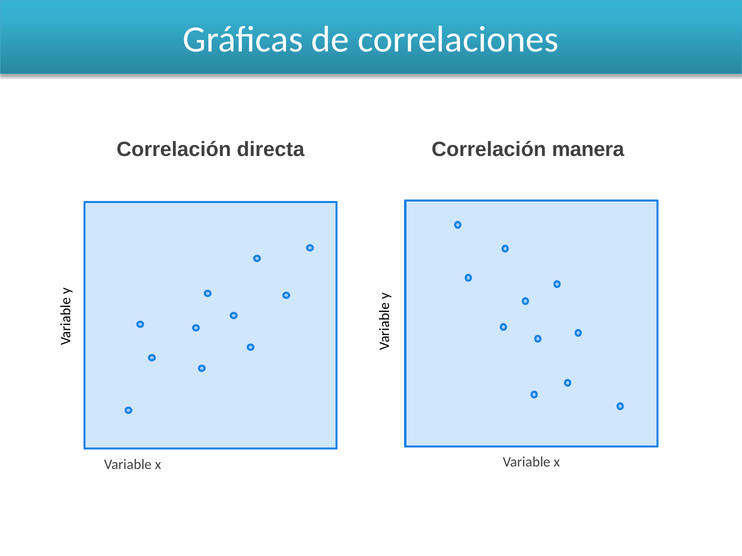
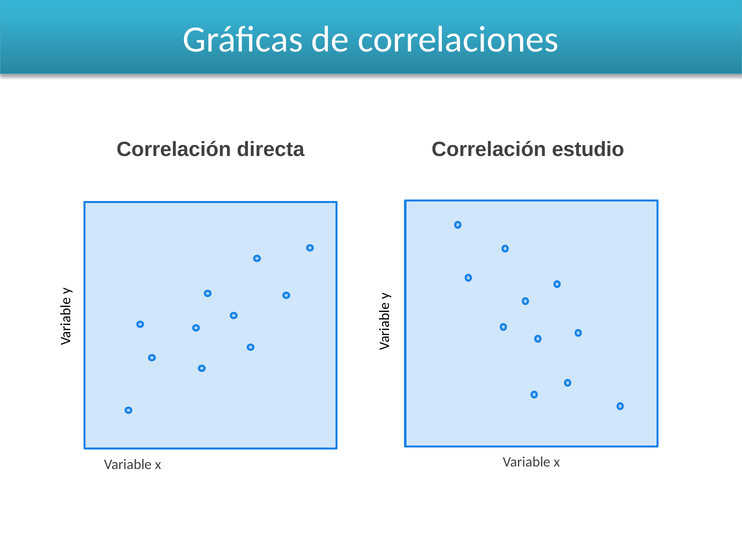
manera: manera -> estudio (588, 150)
